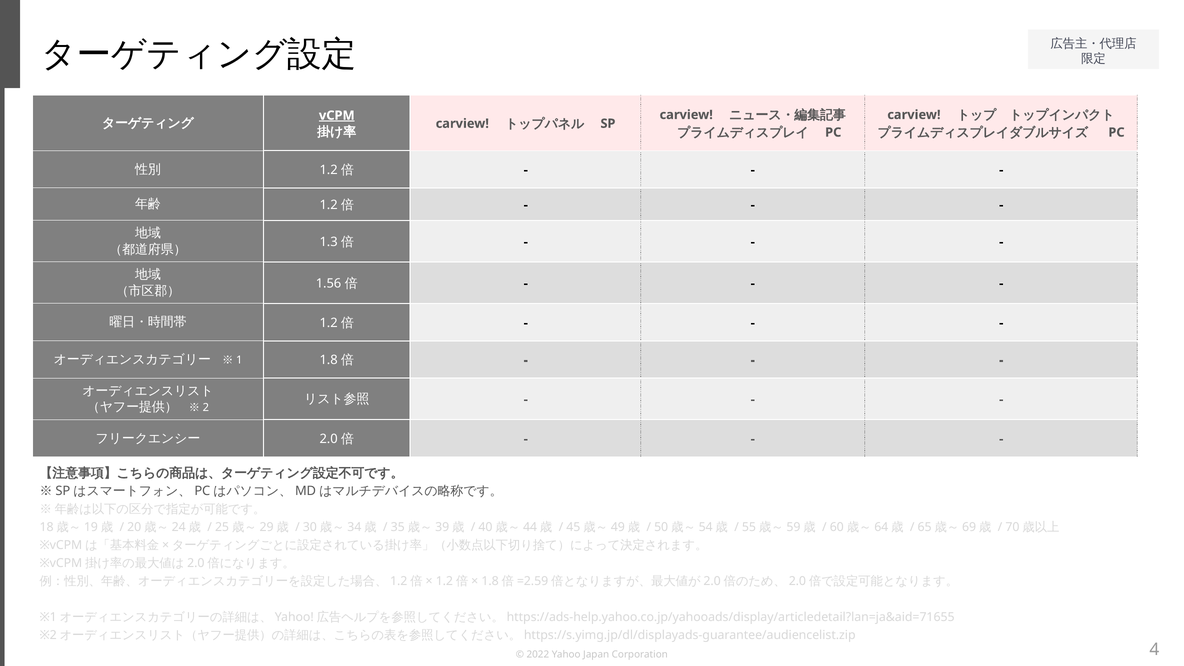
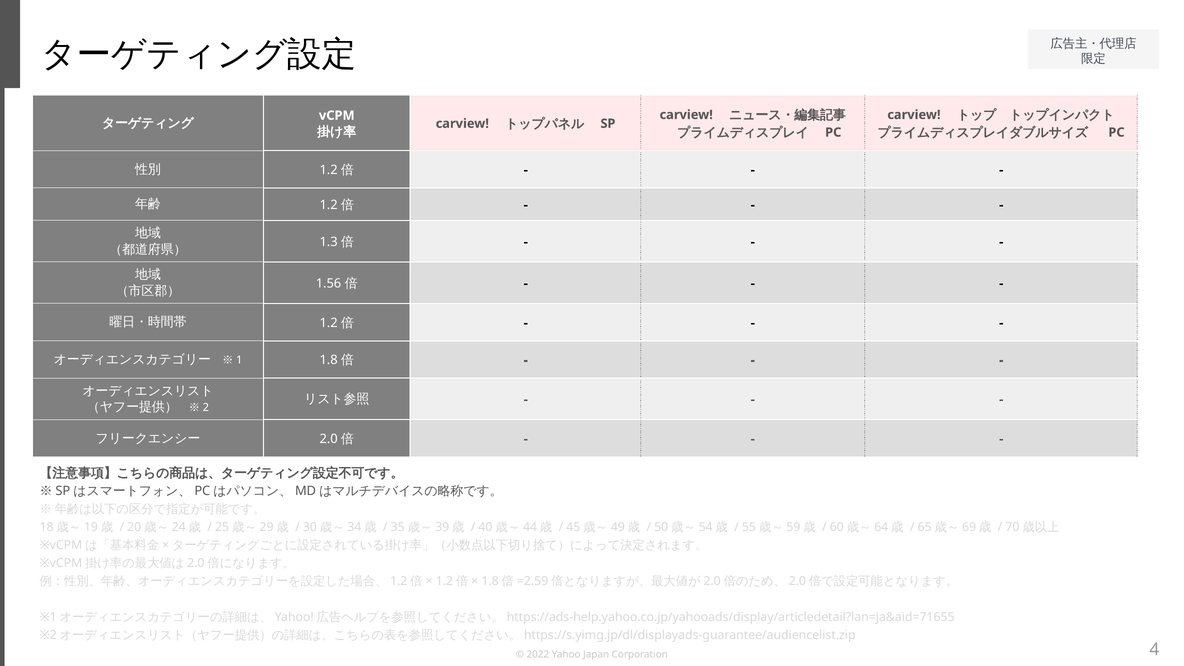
vCPM underline: present -> none (337, 116)
